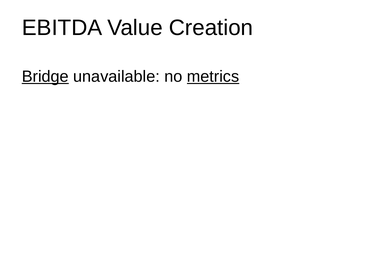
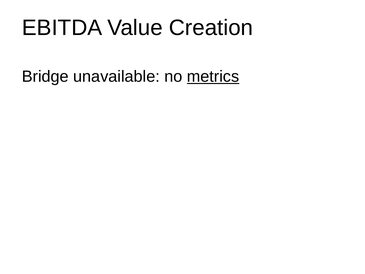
Bridge underline: present -> none (45, 77)
